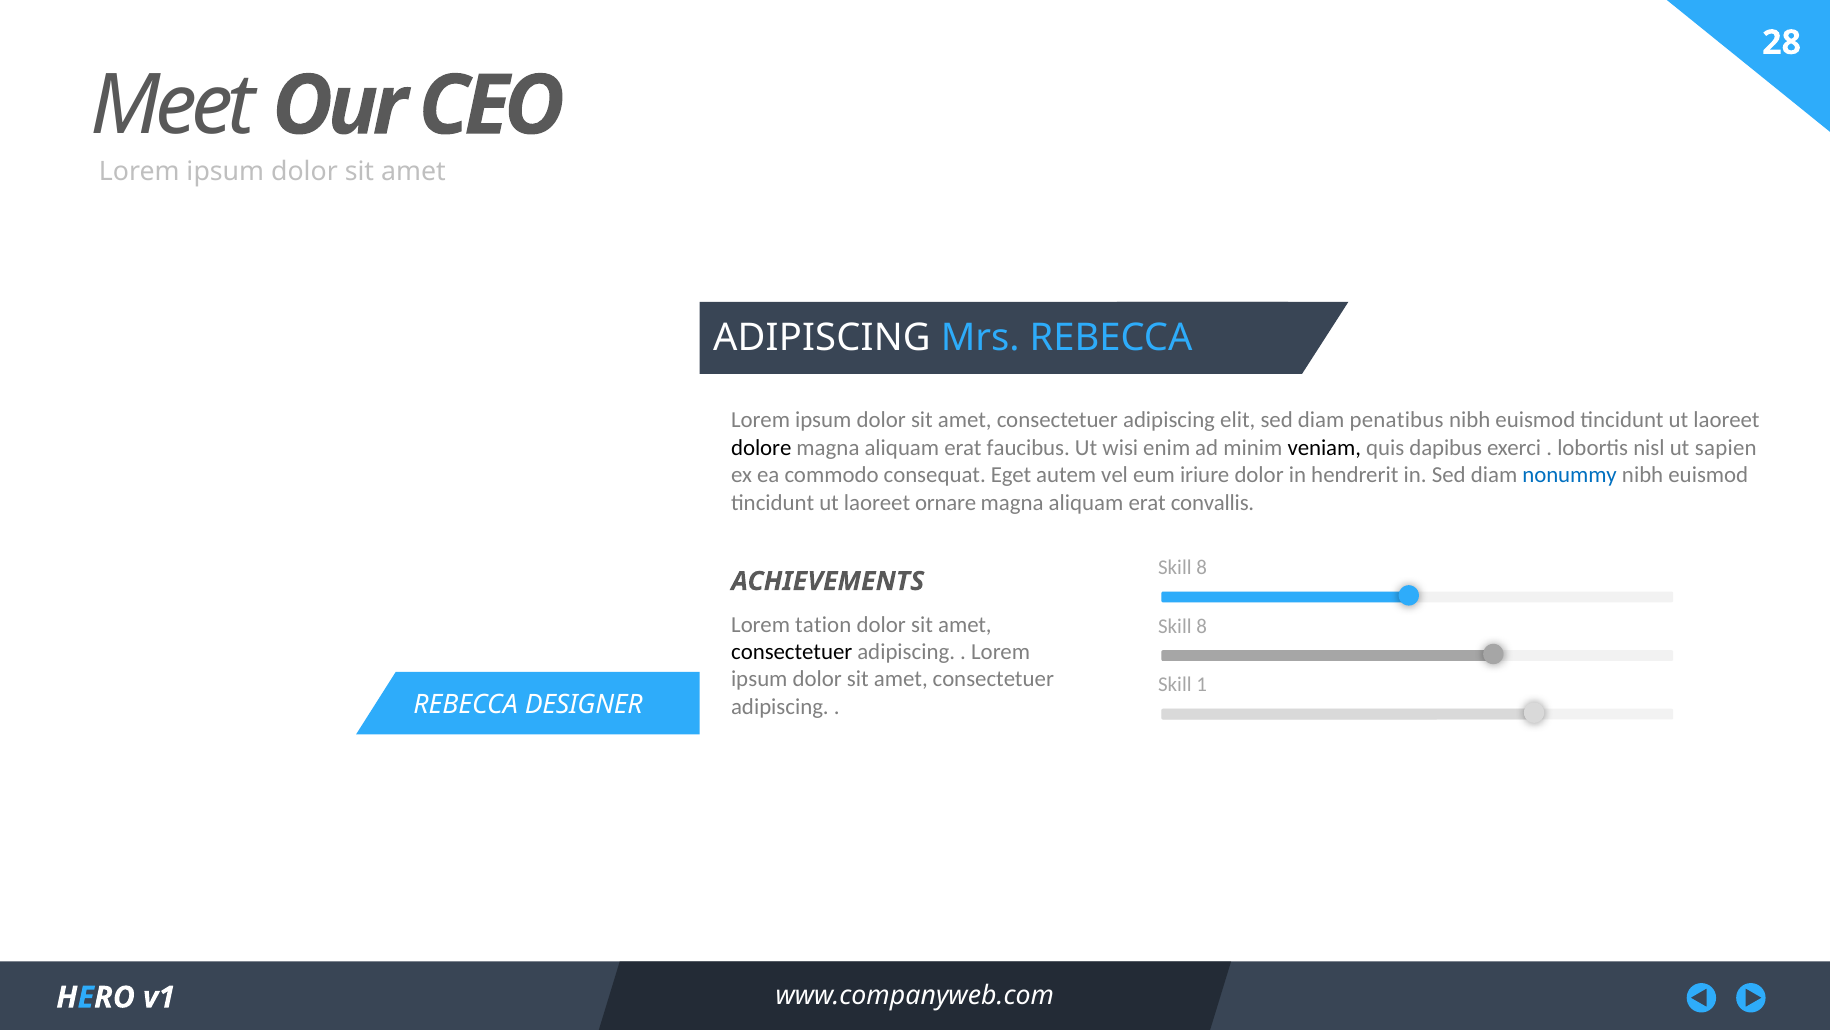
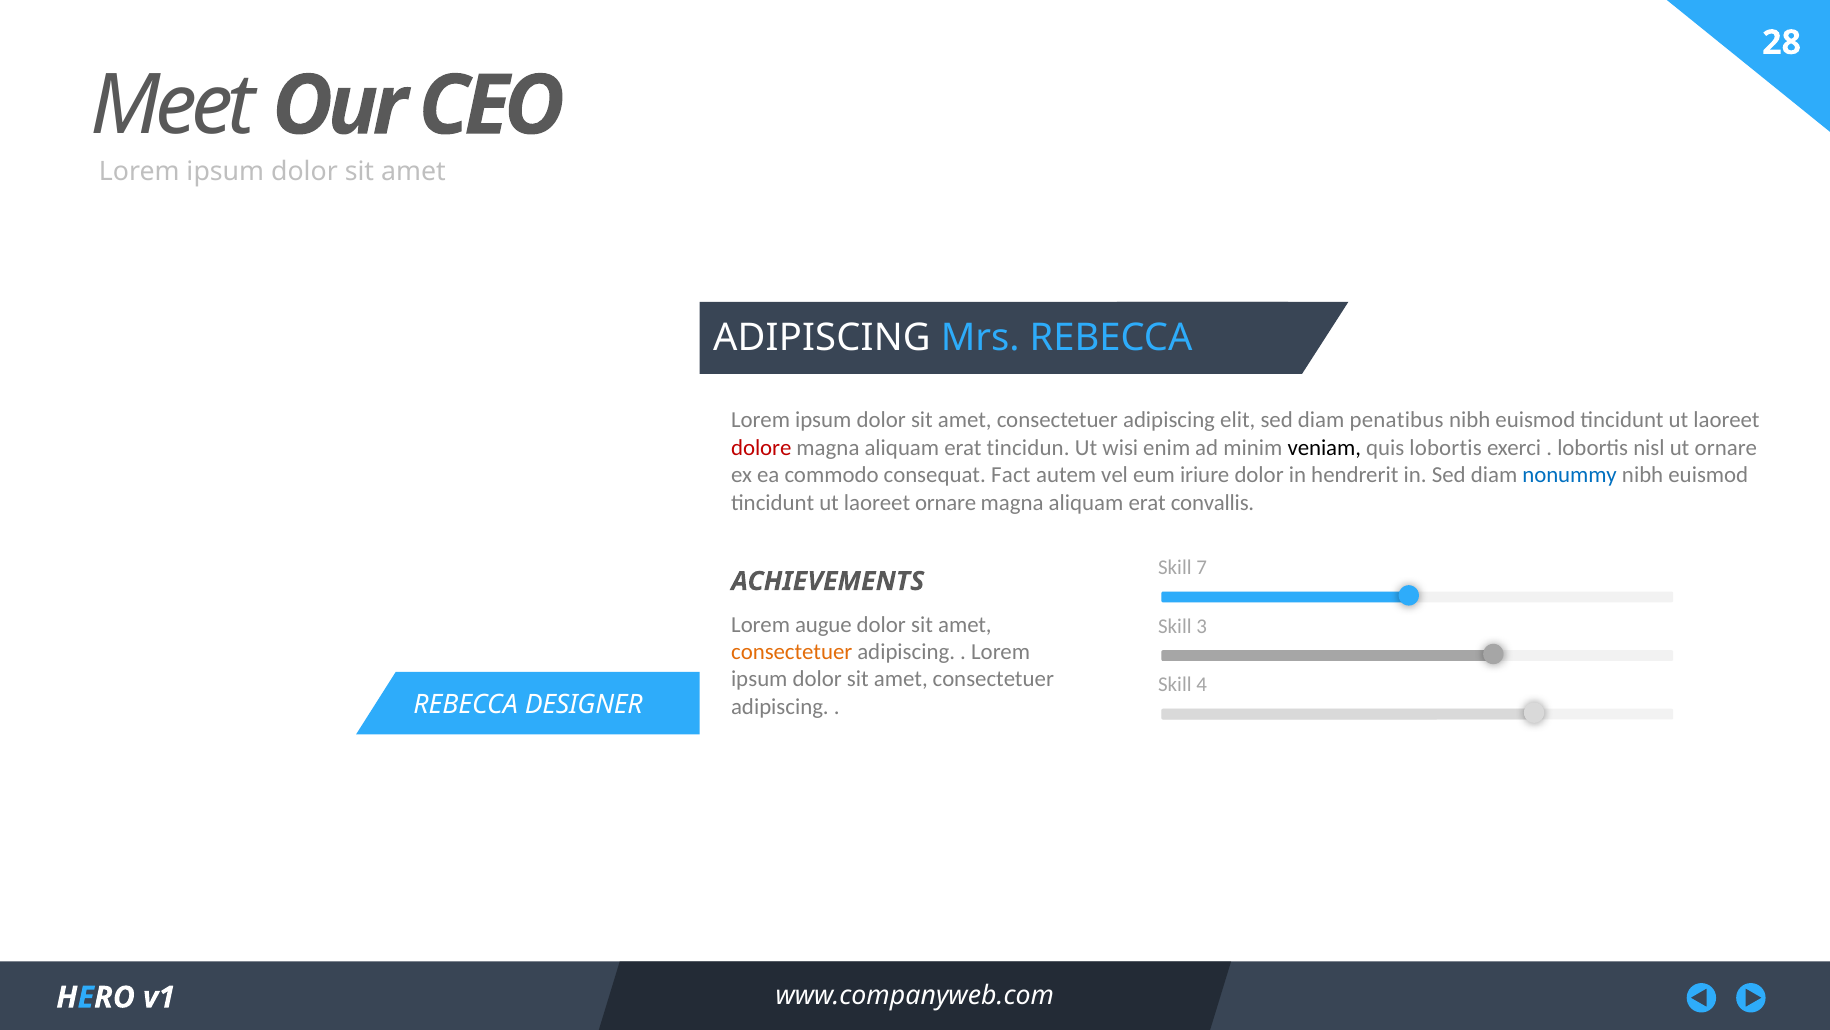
dolore colour: black -> red (761, 447)
faucibus: faucibus -> tincidun (1028, 447)
quis dapibus: dapibus -> lobortis (1446, 447)
ut sapien: sapien -> ornare (1726, 447)
Eget: Eget -> Fact (1011, 475)
8: 8 -> 7 (1202, 567)
tation: tation -> augue (823, 624)
8: 8 -> 3 (1202, 626)
consectetuer colour: black -> orange (792, 652)
1: 1 -> 4 (1202, 685)
